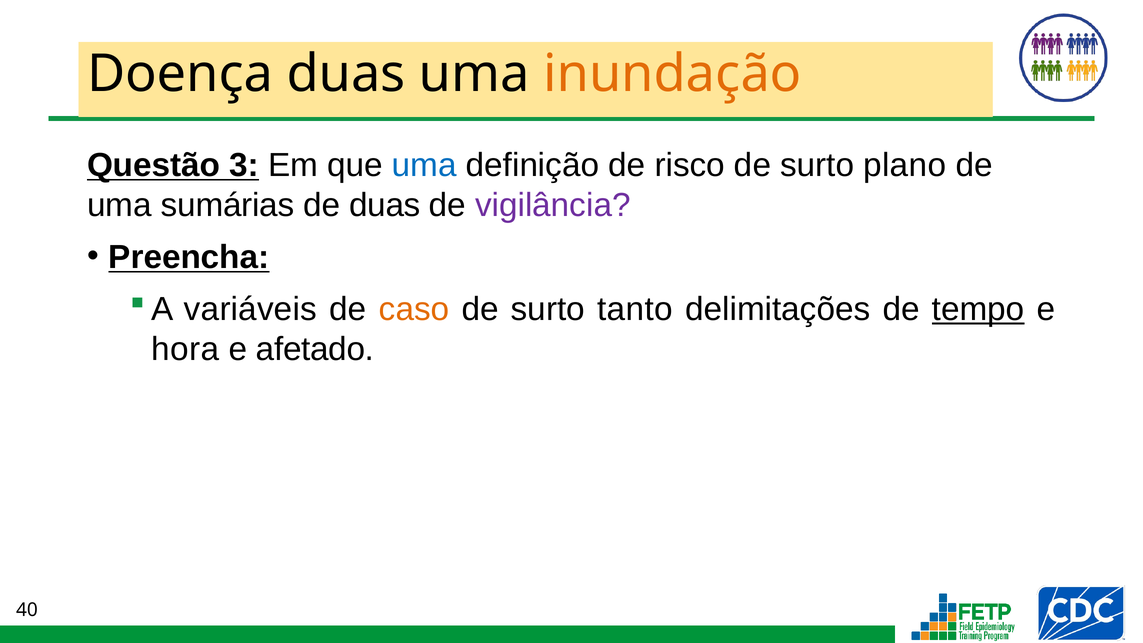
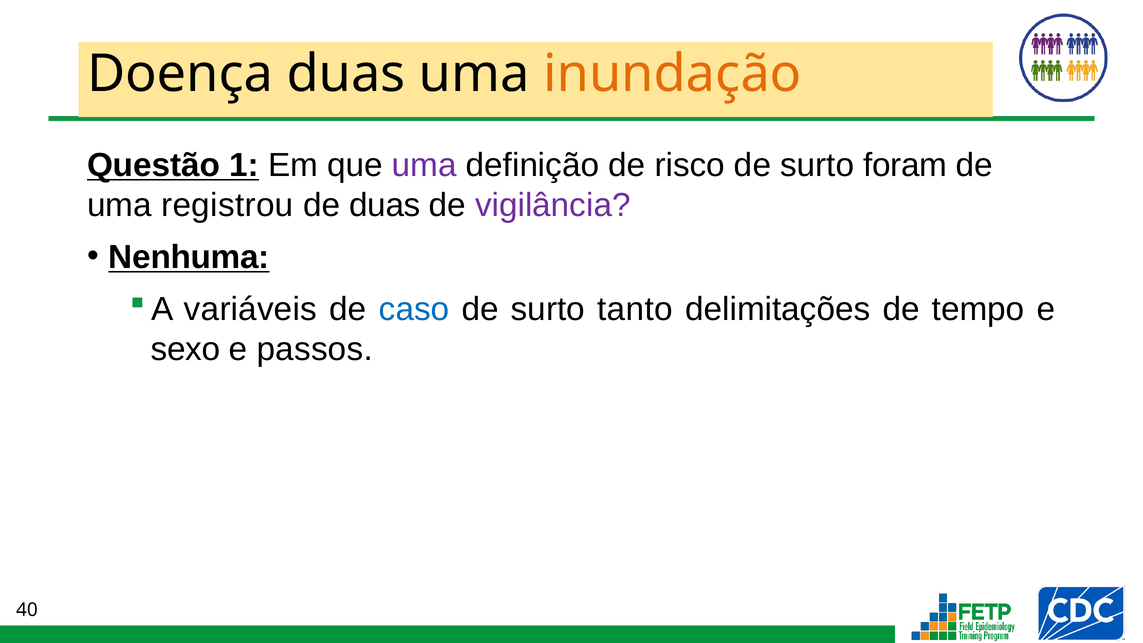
3: 3 -> 1 (244, 165)
uma colour: blue -> purple (424, 165)
plano: plano -> foram (905, 165)
sumárias: sumárias -> registrou (227, 205)
Preencha: Preencha -> Nenhuma (189, 257)
caso colour: orange -> blue (414, 309)
tempo underline: present -> none (978, 309)
hora: hora -> sexo (186, 349)
afetado: afetado -> passos (315, 349)
